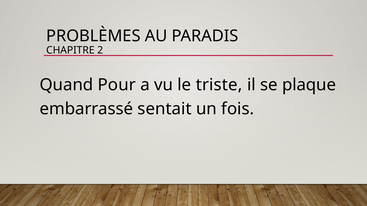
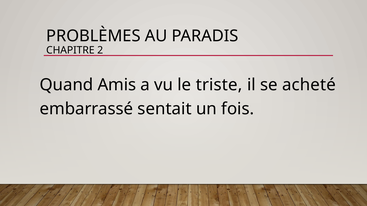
Pour: Pour -> Amis (117, 85)
plaque: plaque -> acheté (309, 85)
